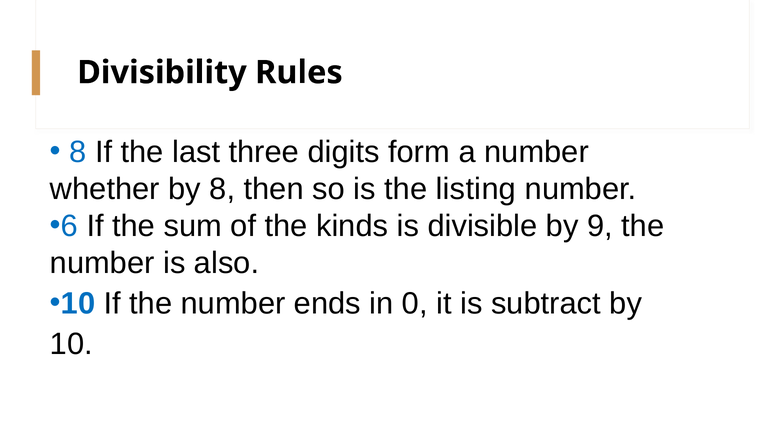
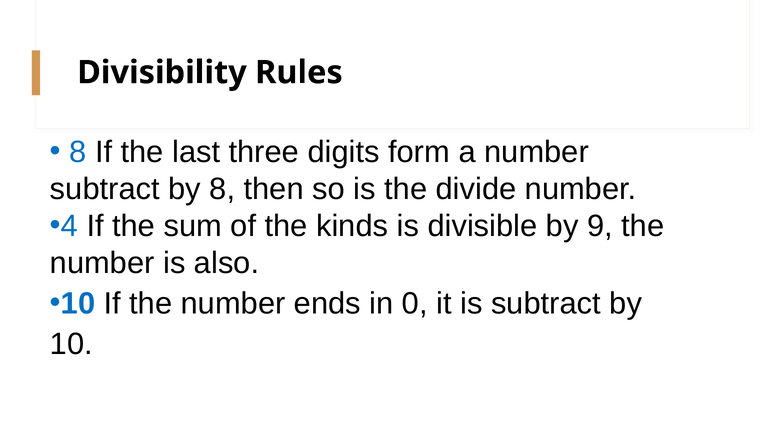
whether: whether -> subtract (105, 189)
listing: listing -> divide (476, 189)
6: 6 -> 4 (69, 226)
